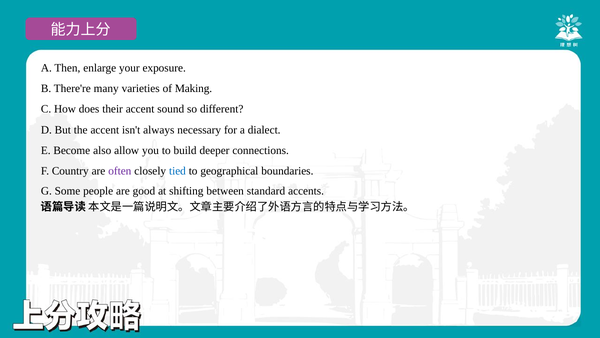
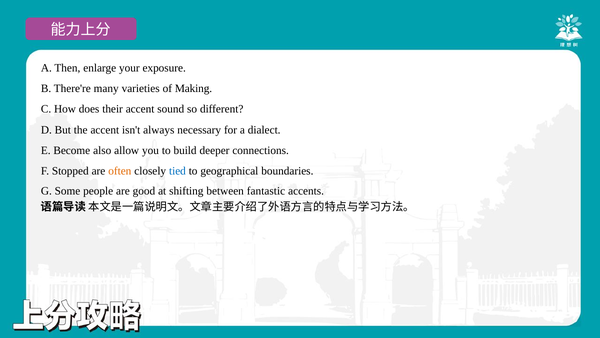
Country: Country -> Stopped (70, 171)
often colour: purple -> orange (120, 171)
standard: standard -> fantastic (266, 191)
